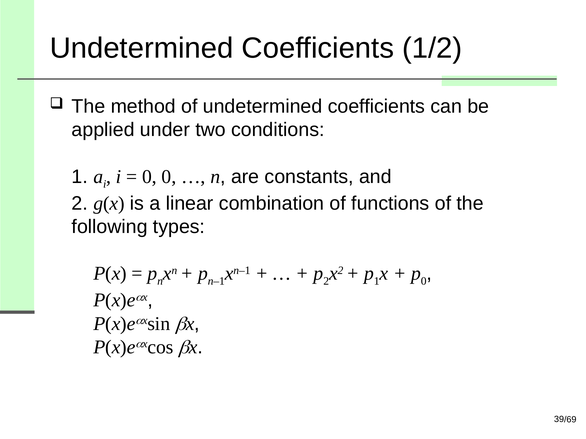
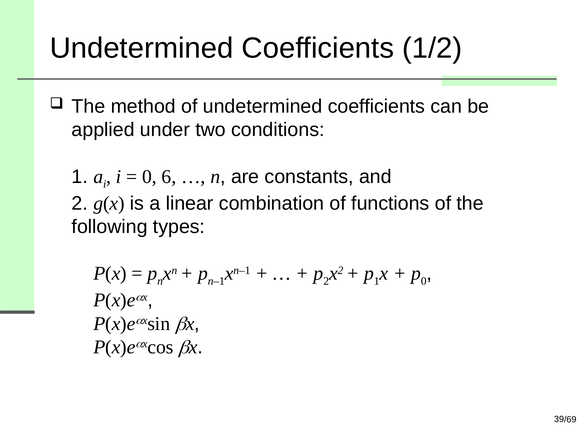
0 0: 0 -> 6 (169, 177)
